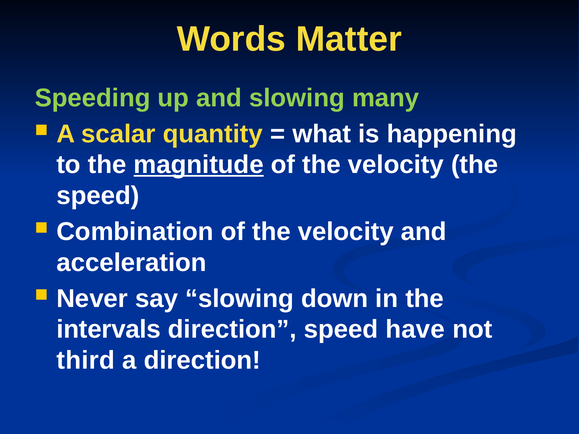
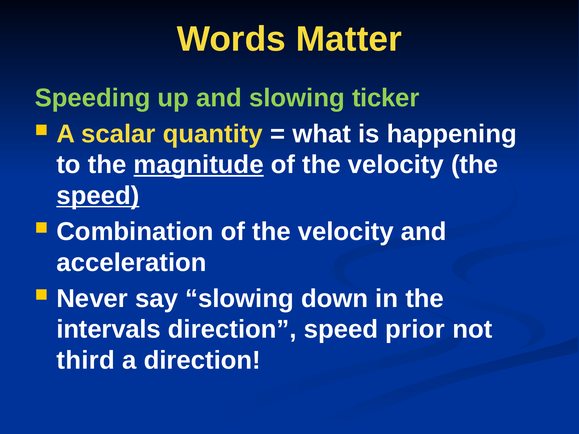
many: many -> ticker (386, 98)
speed underline: none -> present (98, 196)
have: have -> prior (415, 330)
